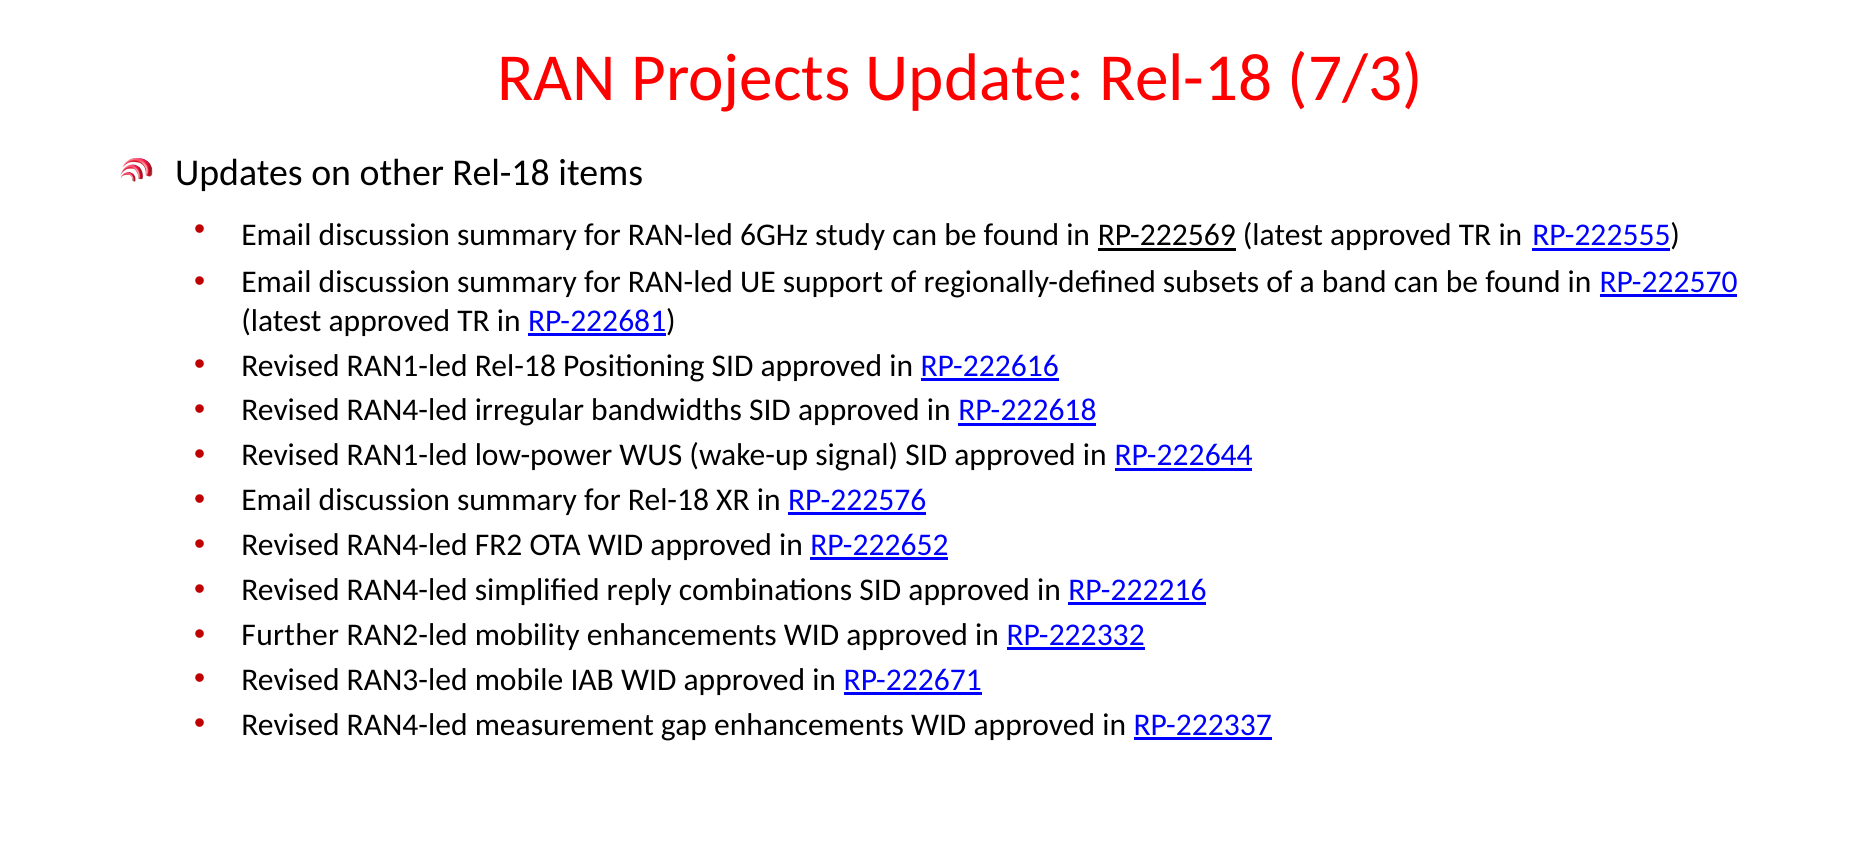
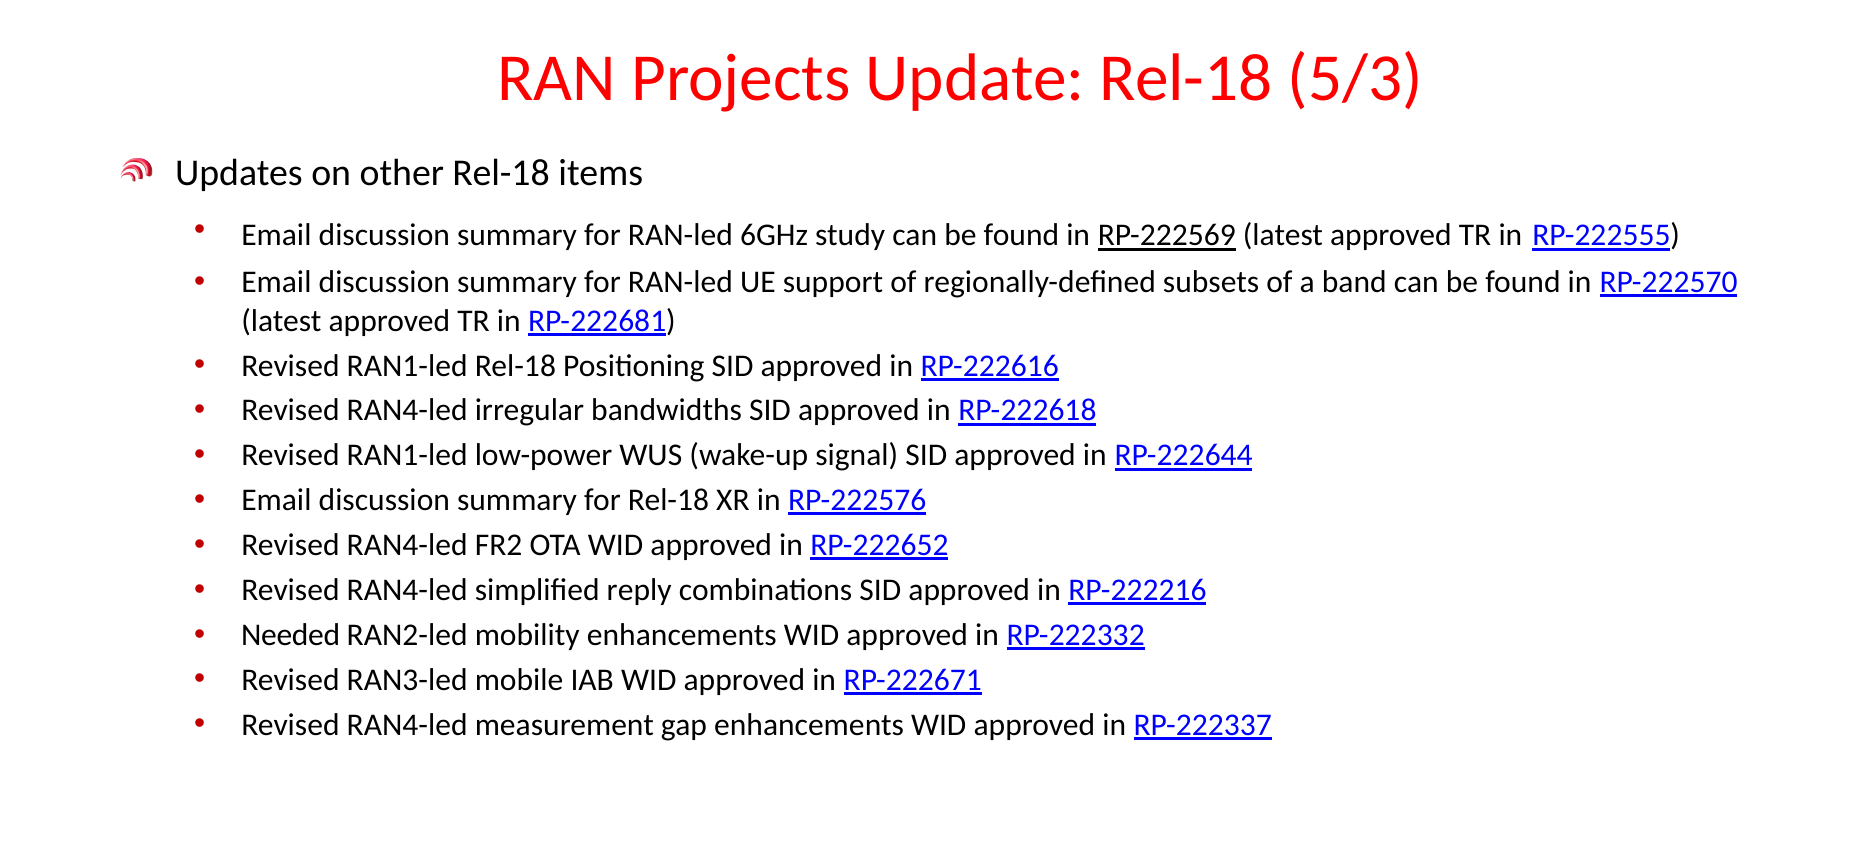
7/3: 7/3 -> 5/3 (1355, 79)
Further: Further -> Needed (291, 635)
